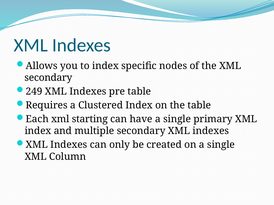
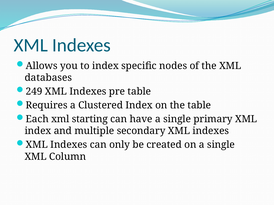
secondary: secondary -> databases (48, 78)
